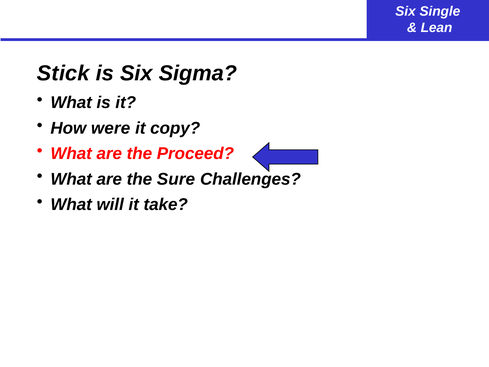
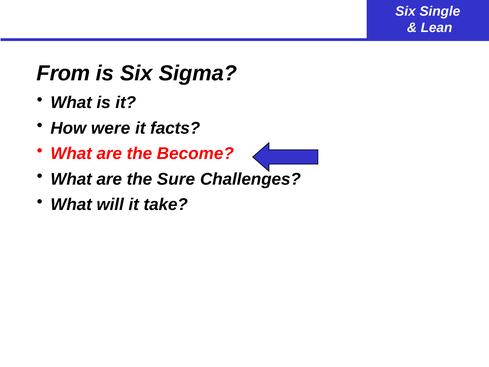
Stick: Stick -> From (63, 73)
copy: copy -> facts (175, 128)
Proceed: Proceed -> Become (195, 154)
